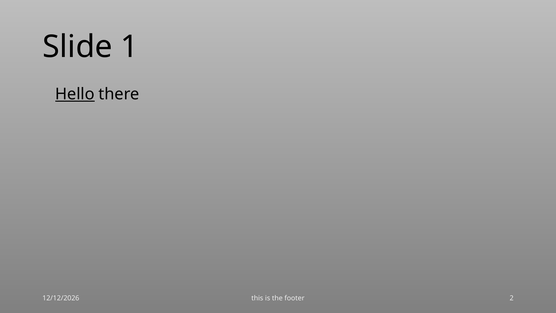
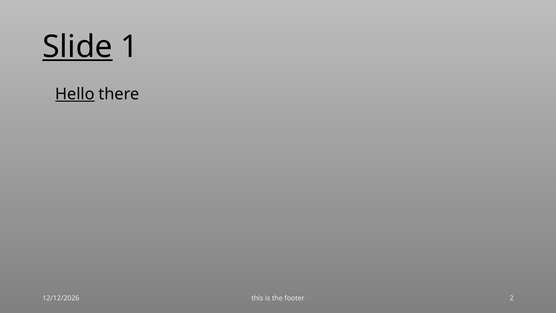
Slide underline: none -> present (77, 47)
